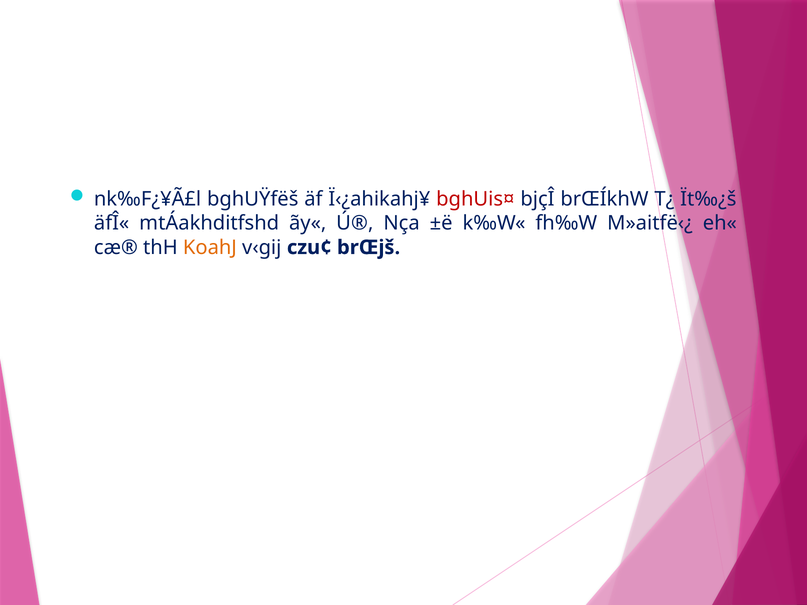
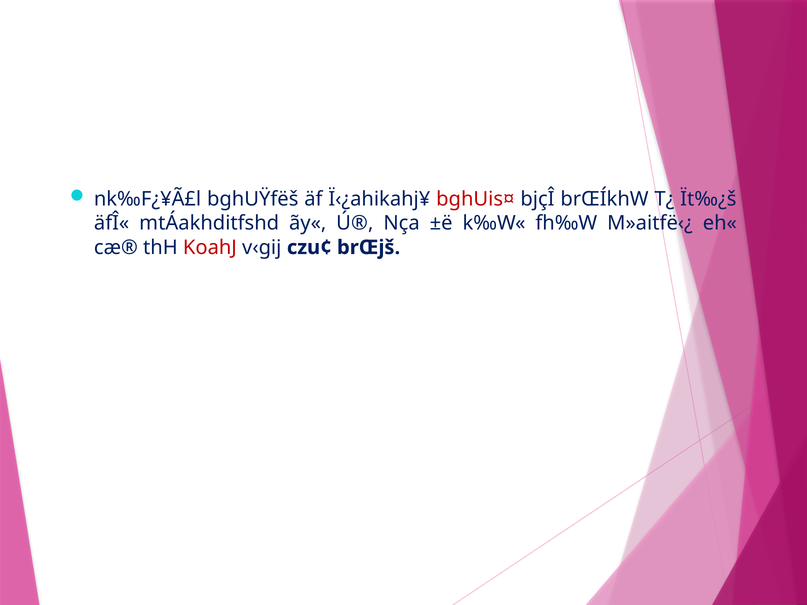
KoahJ colour: orange -> red (210, 248)
